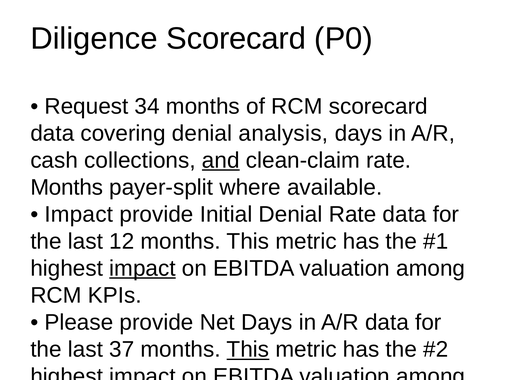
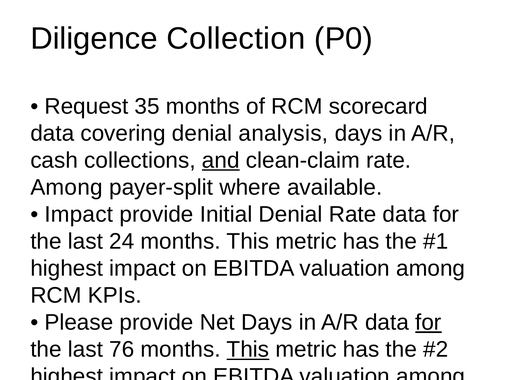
Diligence Scorecard: Scorecard -> Collection (236, 38)
34: 34 -> 35 (147, 106)
Months: Months -> Among (67, 187)
12: 12 -> 24 (122, 242)
impact underline: present -> none (142, 269)
for underline: none -> present (428, 323)
37: 37 -> 76 (122, 350)
